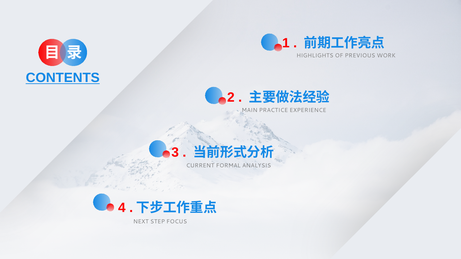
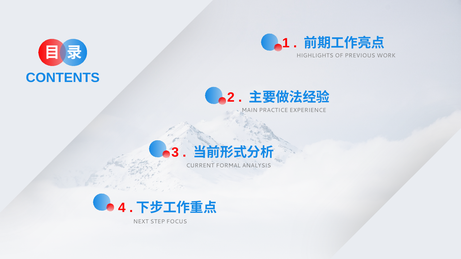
CONTENTS underline: present -> none (63, 78)
